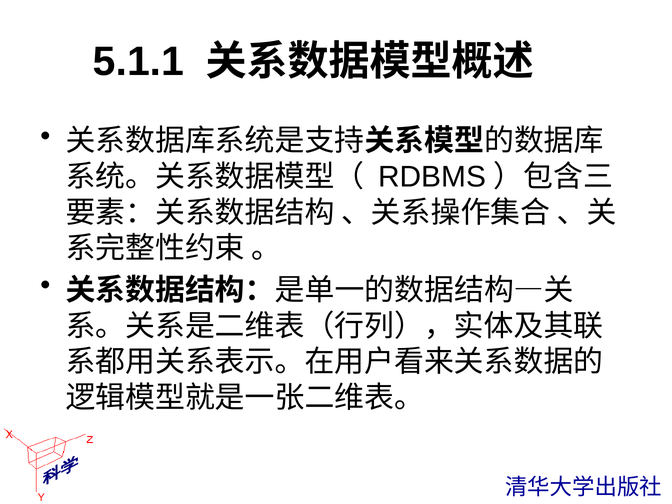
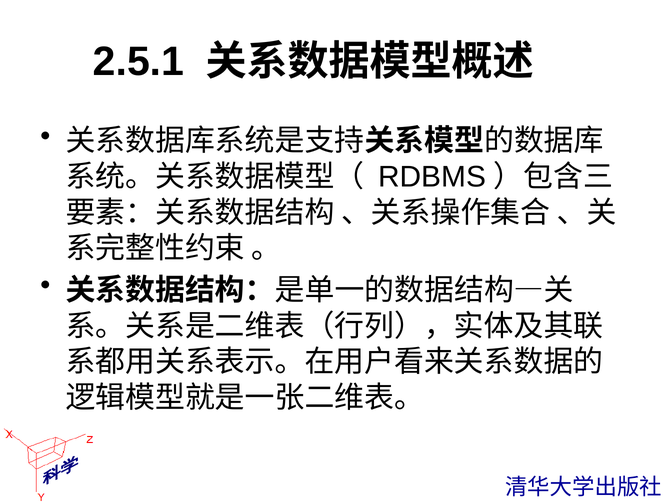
5.1.1: 5.1.1 -> 2.5.1 (138, 62)
